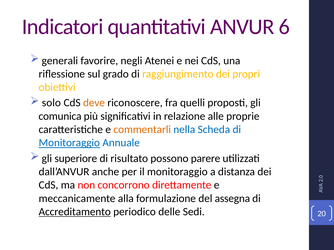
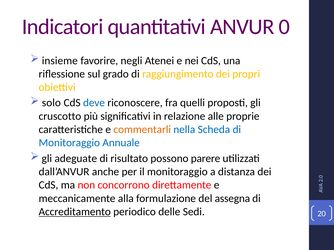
ANVUR 6: 6 -> 0 (284, 27)
generali: generali -> insieme (60, 61)
deve colour: orange -> blue (94, 103)
comunica: comunica -> cruscotto (60, 116)
Monitoraggio underline: present -> none (69, 143)
superiore: superiore -> adeguate (76, 159)
